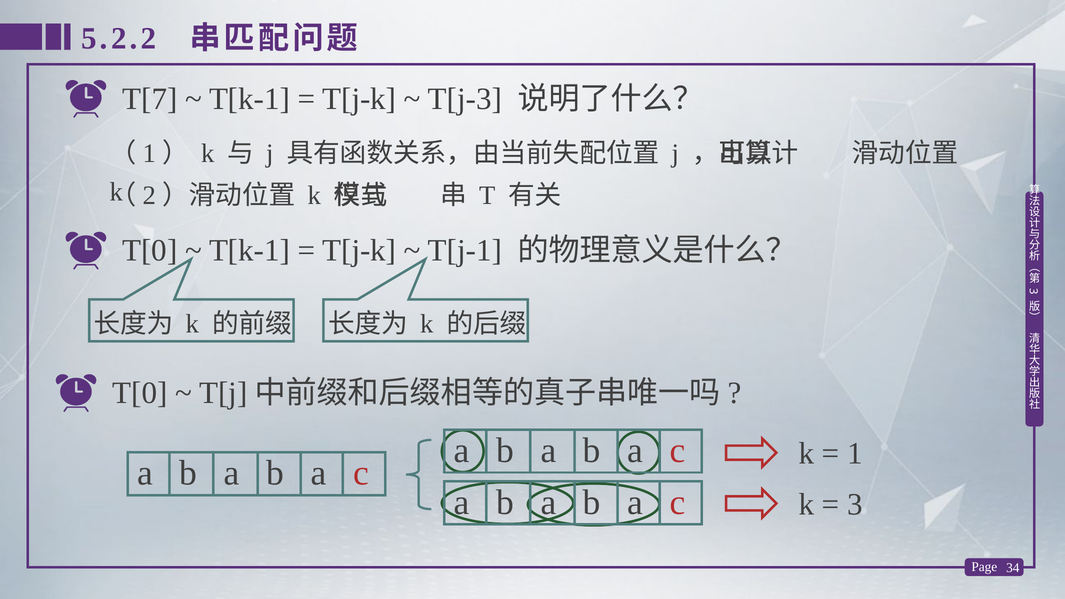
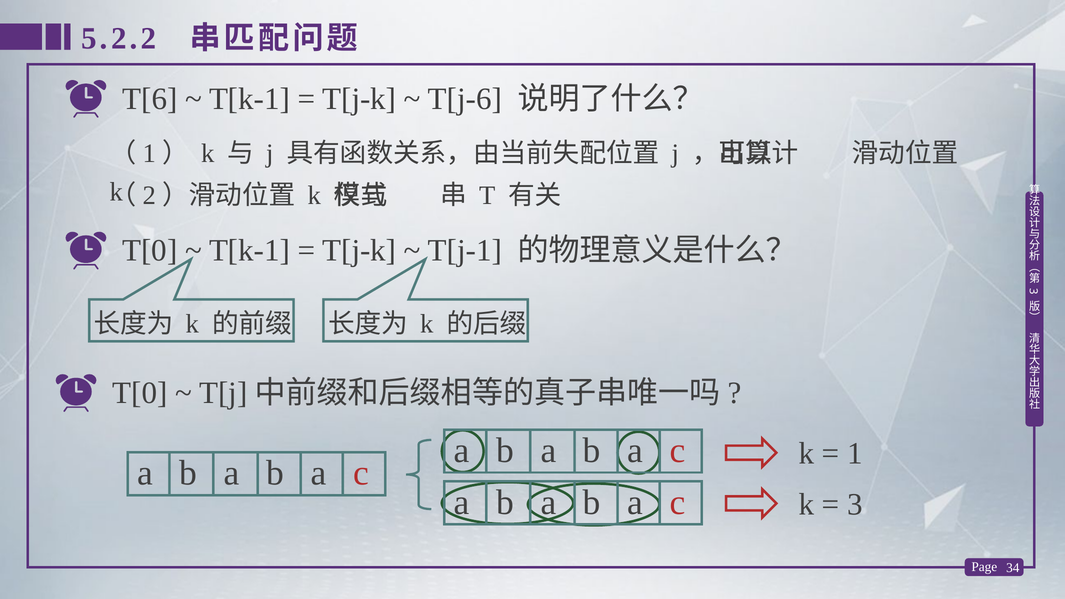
T[7: T[7 -> T[6 (150, 99)
T[j-3: T[j-3 -> T[j-6 (465, 99)
